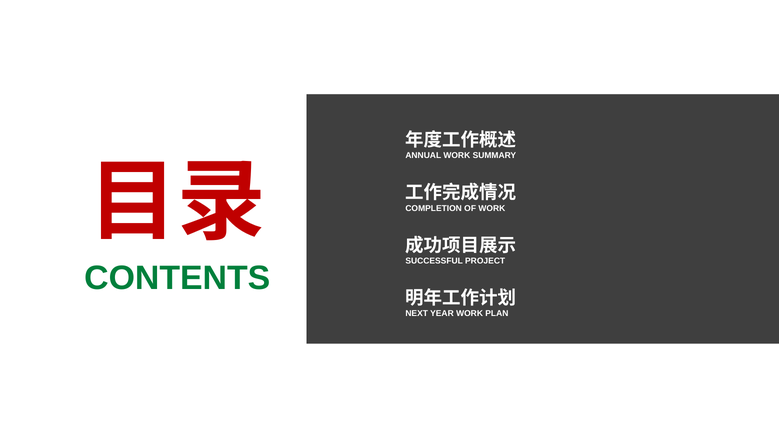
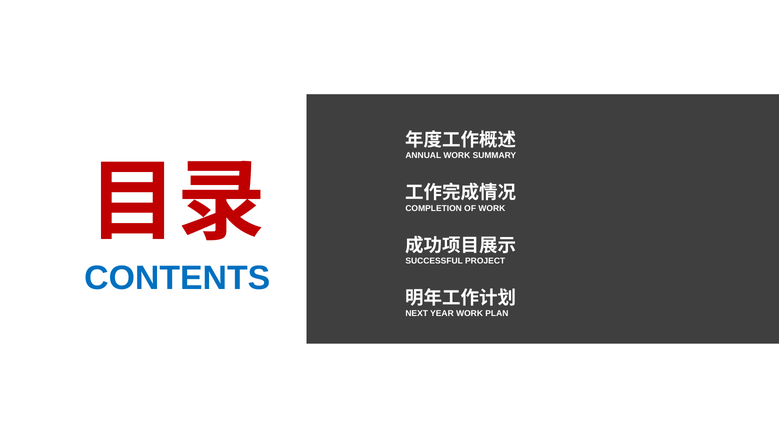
CONTENTS colour: green -> blue (177, 278)
